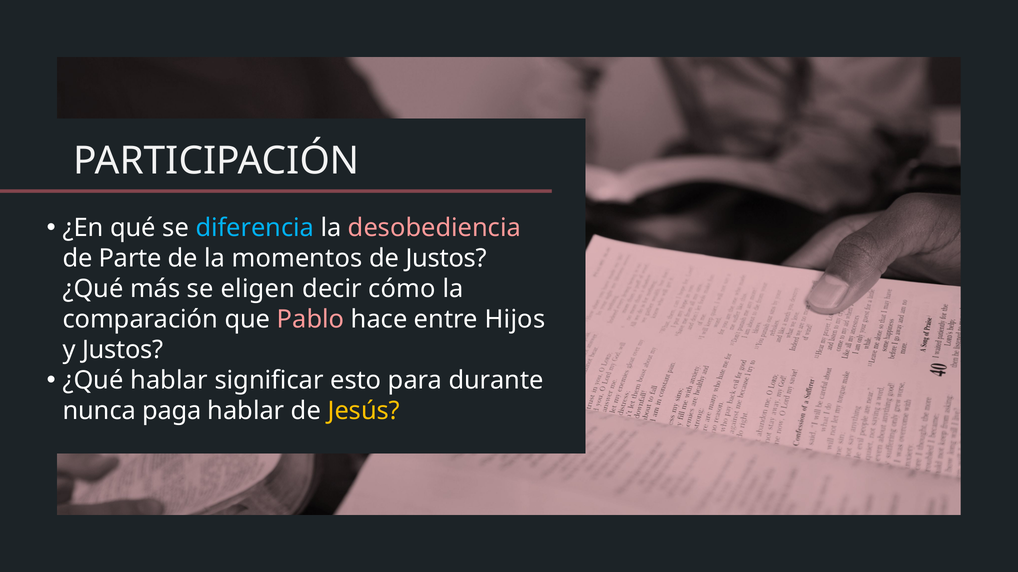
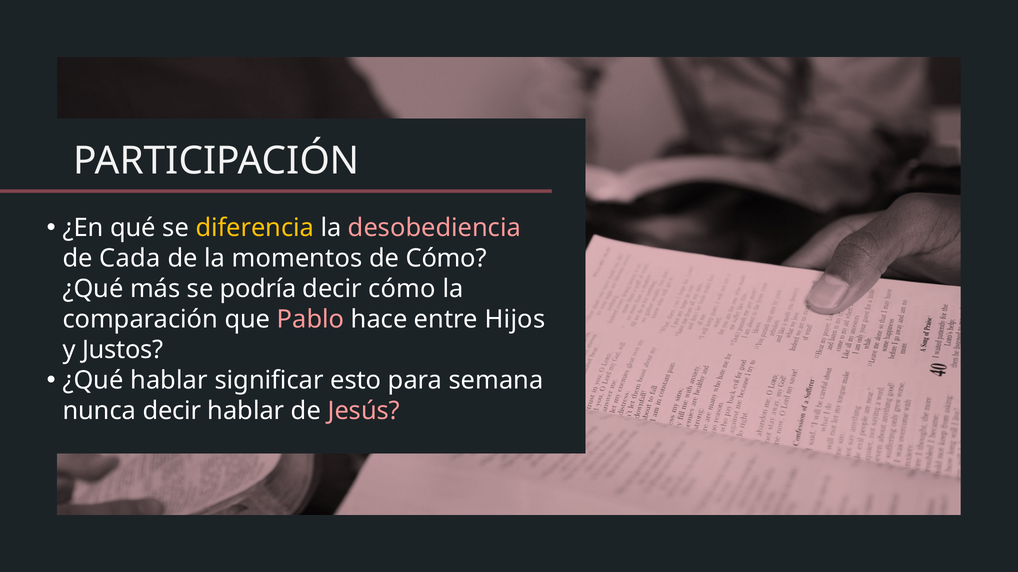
diferencia colour: light blue -> yellow (255, 228)
Parte: Parte -> Cada (130, 259)
de Justos: Justos -> Cómo (446, 259)
eligen: eligen -> podría (258, 289)
durante: durante -> semana (496, 381)
nunca paga: paga -> decir (172, 411)
Jesús colour: yellow -> pink (364, 411)
